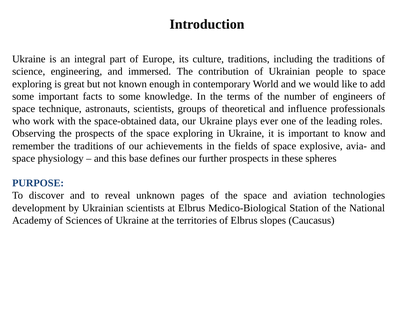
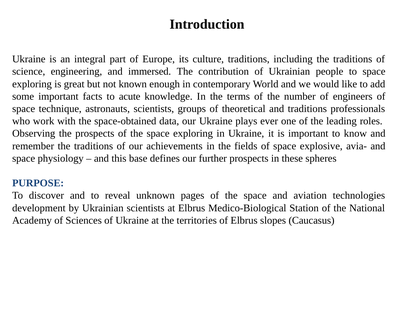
to some: some -> acute (130, 97)
and influence: influence -> traditions (307, 109)
